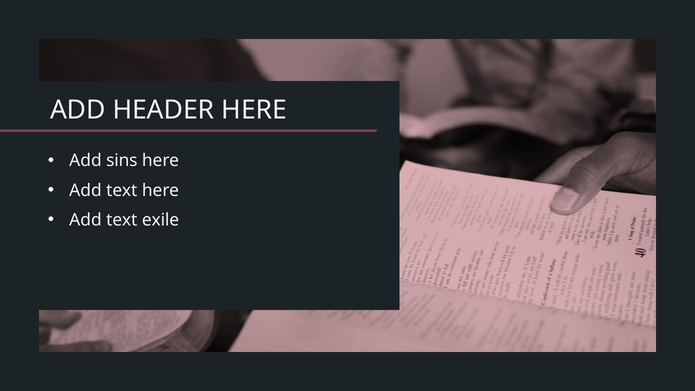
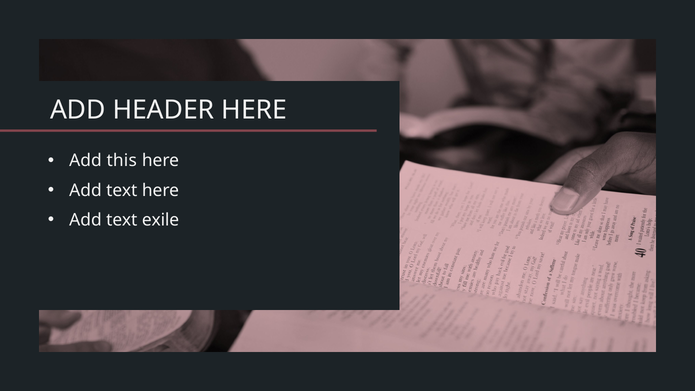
sins: sins -> this (122, 161)
